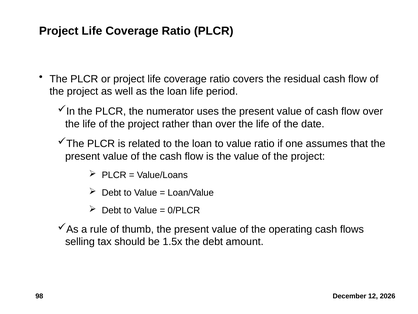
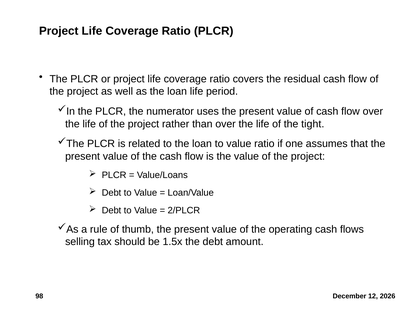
date: date -> tight (313, 124)
0/PLCR: 0/PLCR -> 2/PLCR (184, 210)
